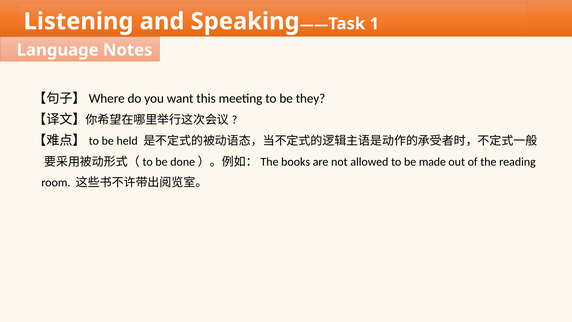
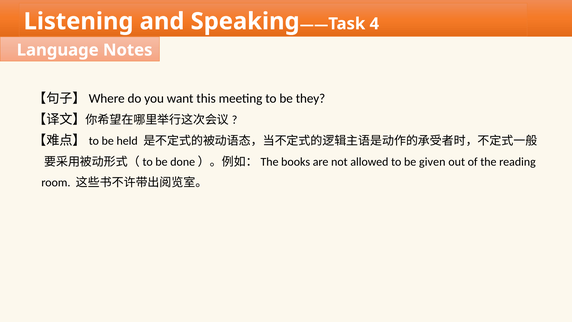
1: 1 -> 4 (374, 24)
made: made -> given (432, 162)
